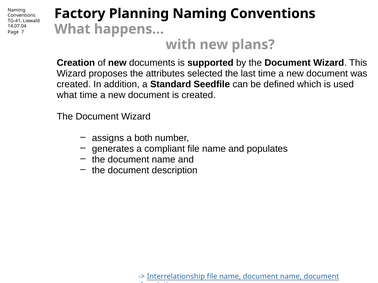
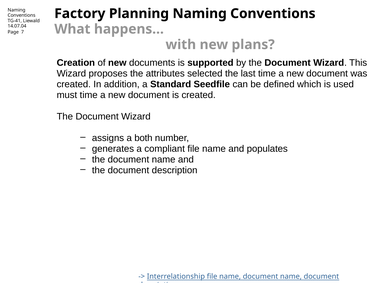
what: what -> must (67, 95)
